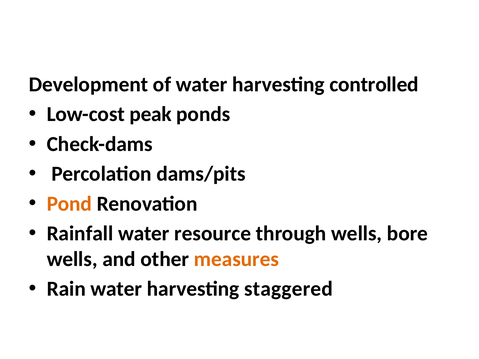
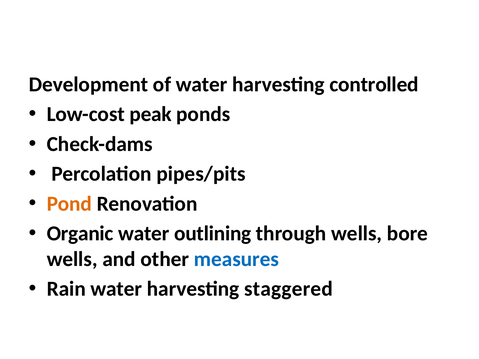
dams/pits: dams/pits -> pipes/pits (201, 174)
Rainfall: Rainfall -> Organic (80, 234)
resource: resource -> outlining (213, 234)
measures colour: orange -> blue (236, 259)
